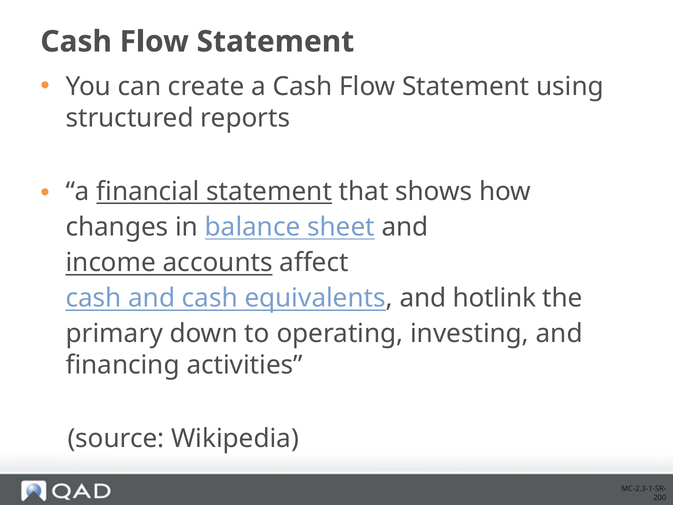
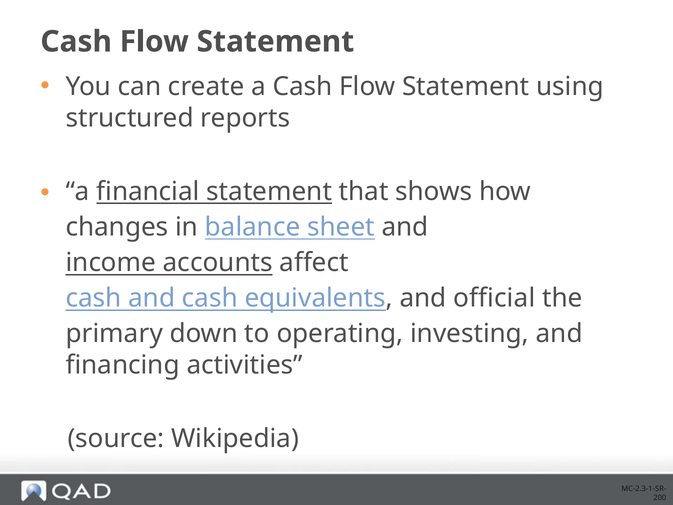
hotlink: hotlink -> official (494, 298)
